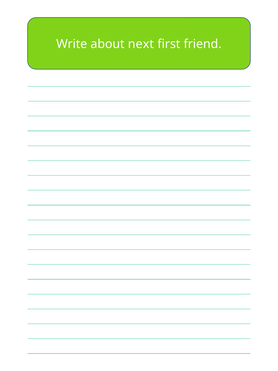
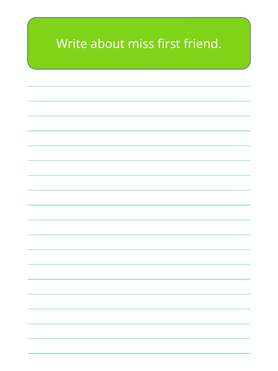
next: next -> miss (141, 44)
